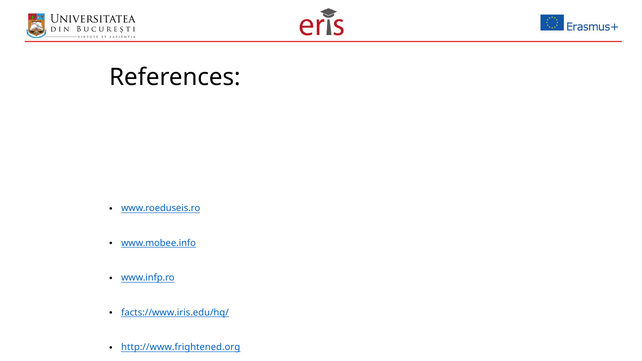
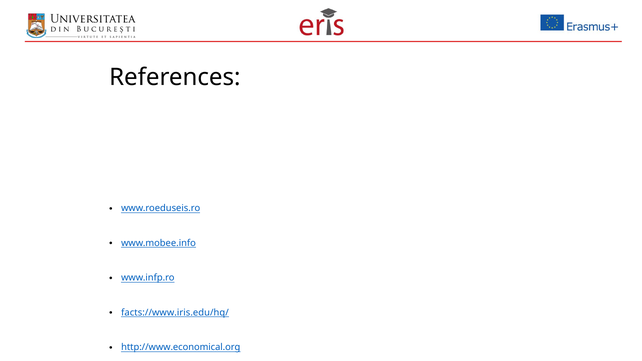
http://www.frightened.org: http://www.frightened.org -> http://www.economical.org (181, 347)
